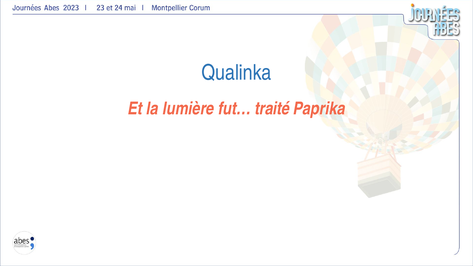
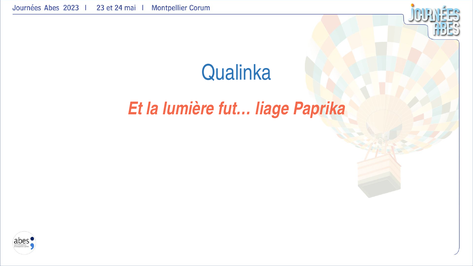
traité: traité -> liage (272, 109)
